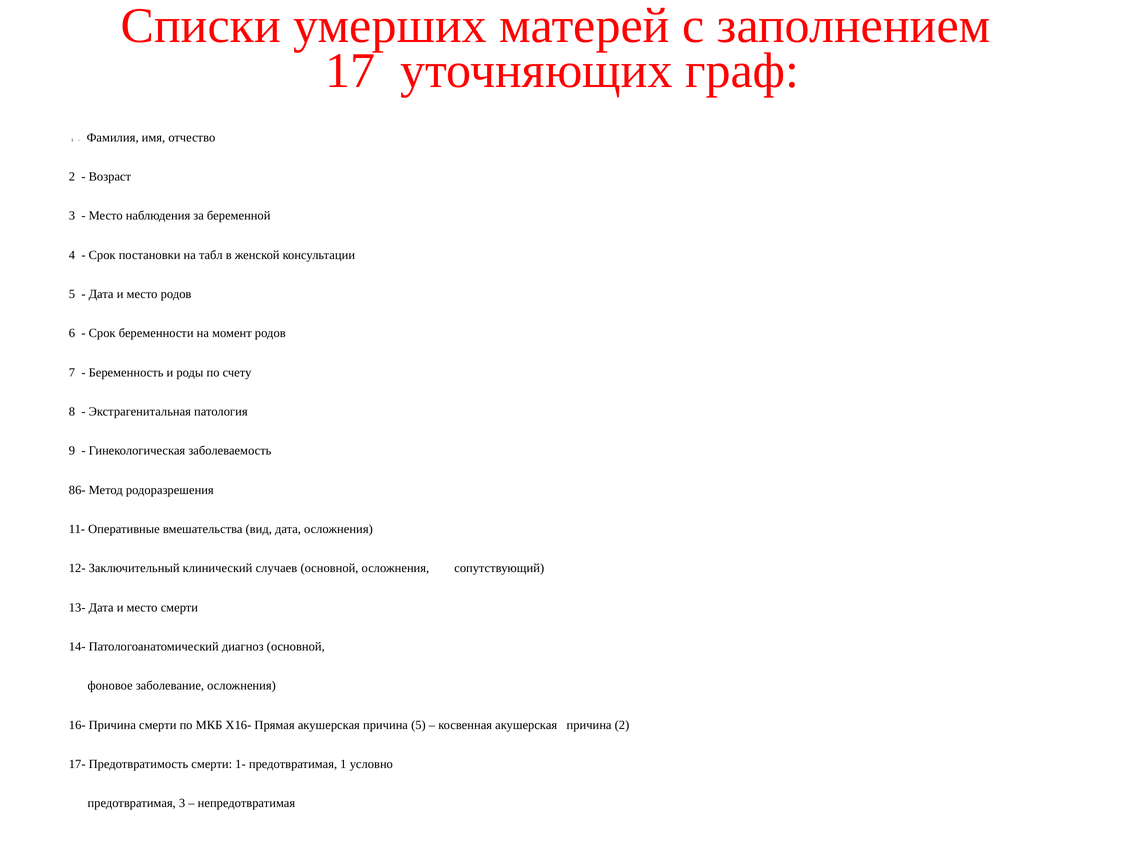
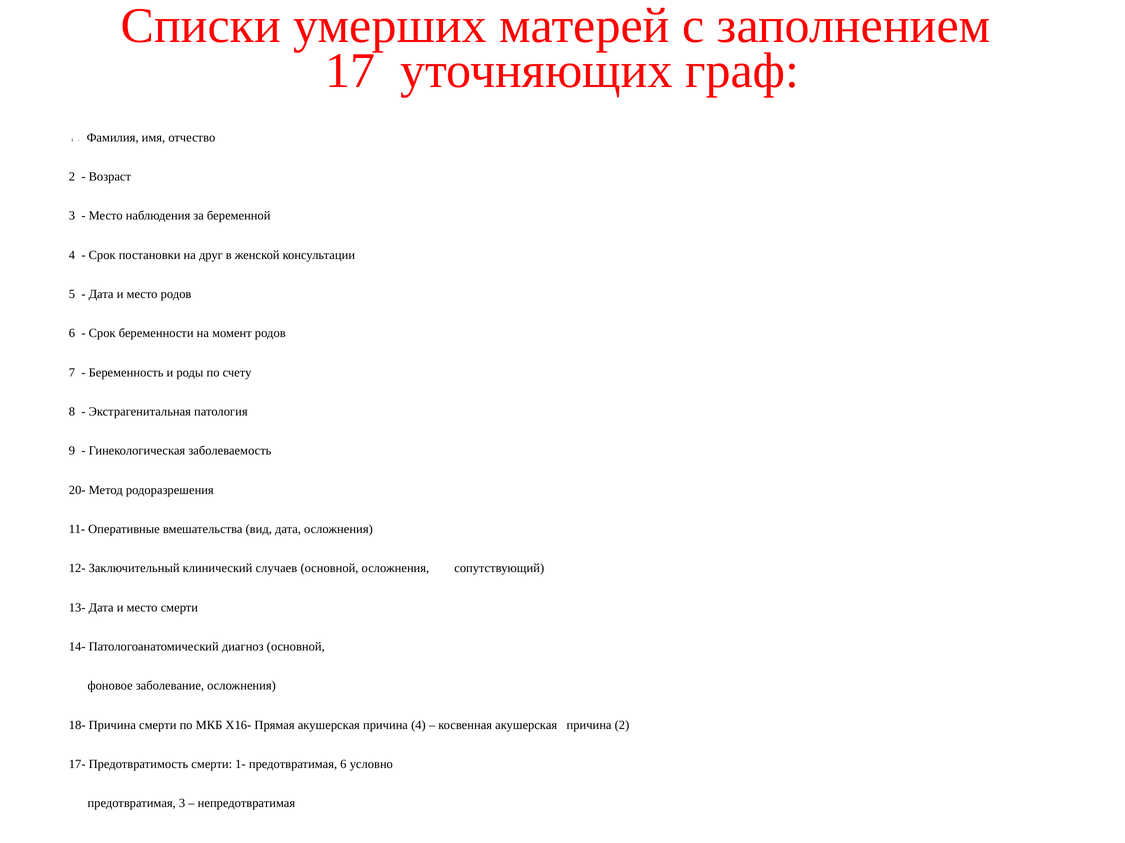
табл: табл -> друг (211, 255)
86-: 86- -> 20- (77, 490)
16-: 16- -> 18- (77, 726)
причина 5: 5 -> 4 (418, 726)
предотвратимая 1: 1 -> 6 (343, 765)
